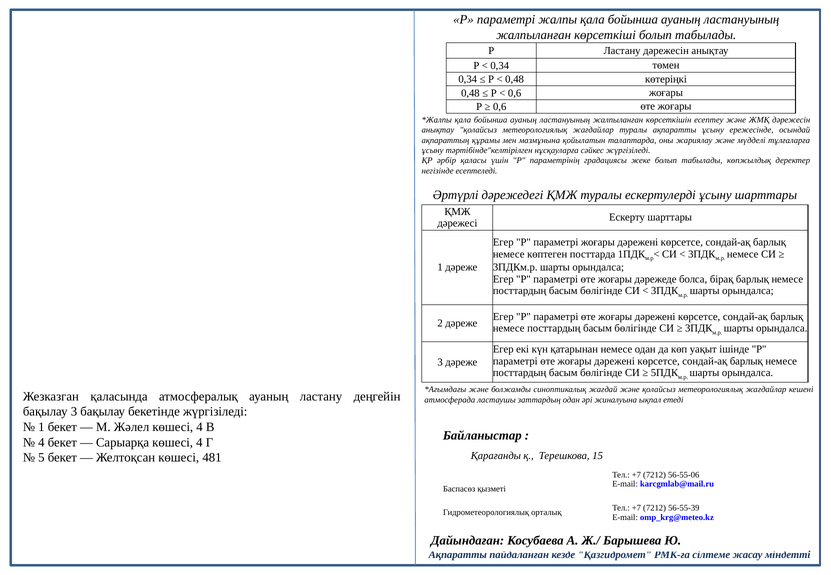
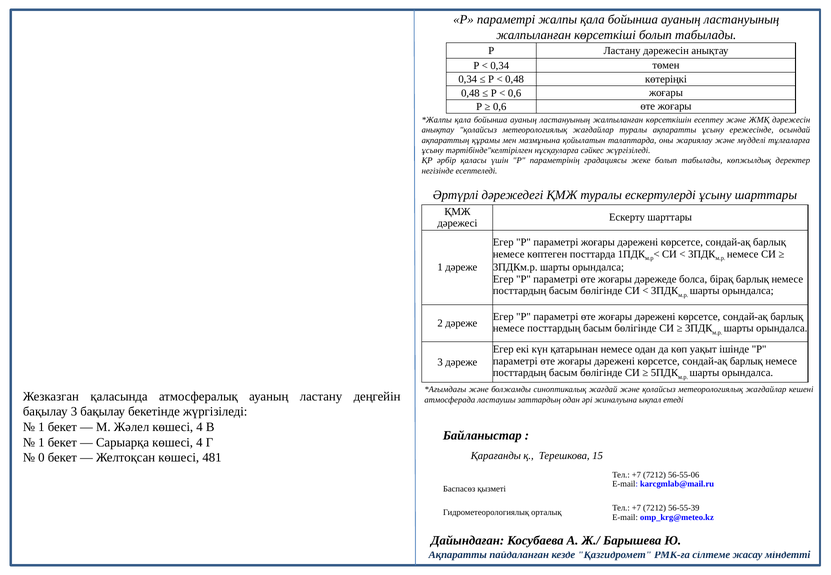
4: 4 -> 1 (41, 443)
5: 5 -> 0 (41, 458)
